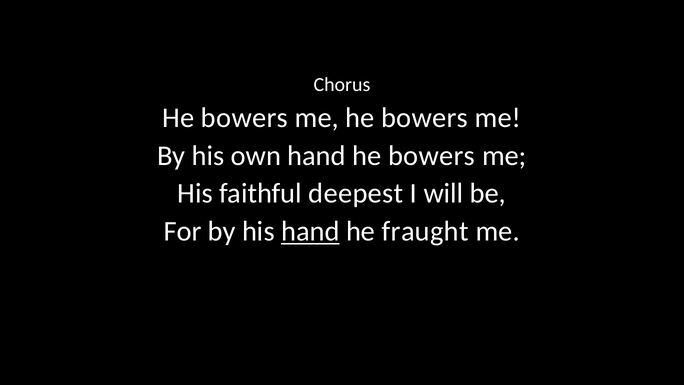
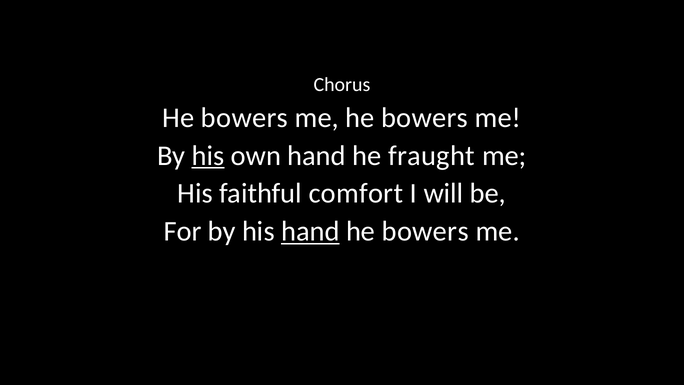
his underline: none -> present (208, 156)
hand he bowers: bowers -> fraught (432, 156)
deepest: deepest -> comfort (356, 193)
fraught: fraught -> bowers (425, 231)
